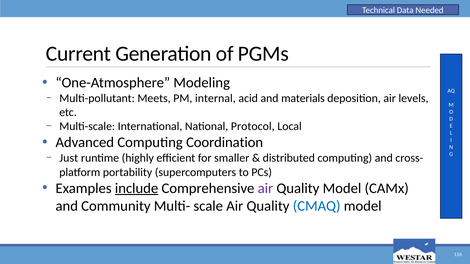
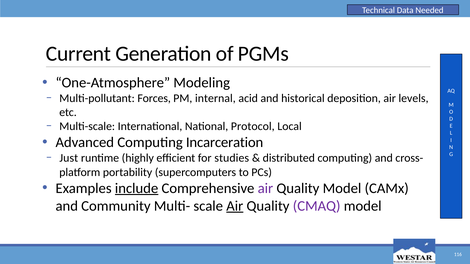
Meets: Meets -> Forces (154, 98)
materials: materials -> historical (303, 98)
Coordination: Coordination -> Incarceration (225, 143)
smaller: smaller -> studies (232, 158)
Air underline: none -> present (235, 206)
CMAQ colour: blue -> purple (317, 206)
